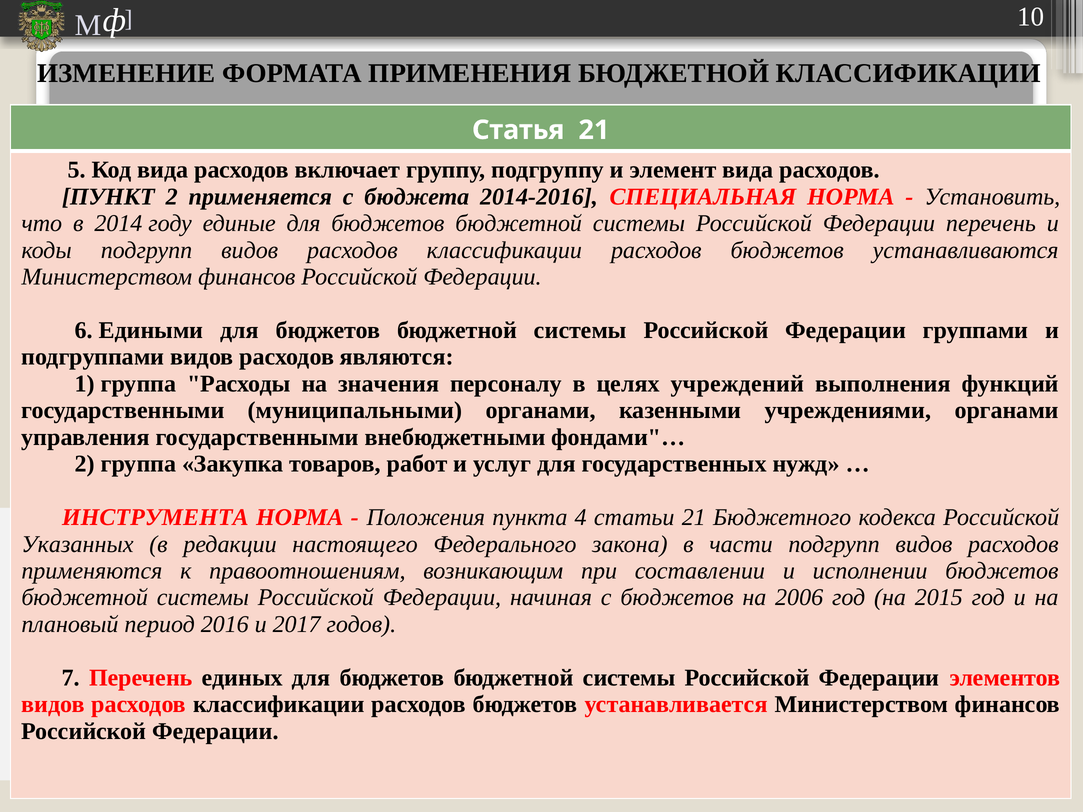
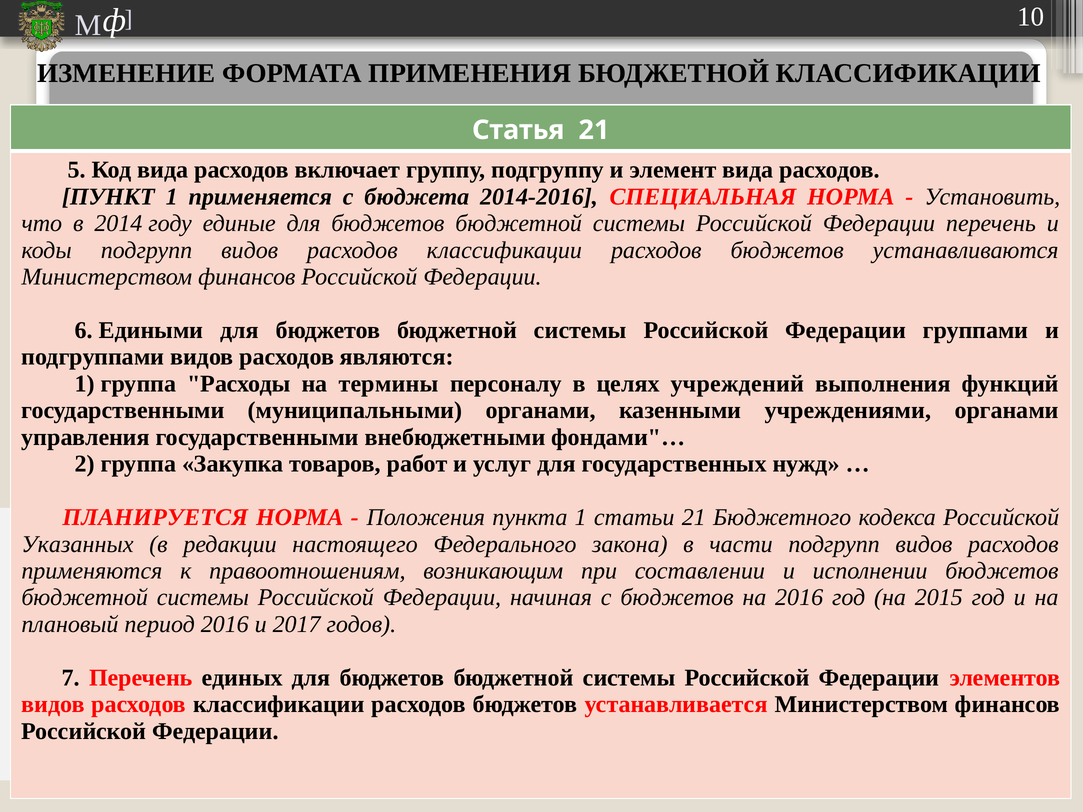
ПУНКТ 2: 2 -> 1 (172, 197)
значения: значения -> термины (389, 384)
ИНСТРУМЕНТА: ИНСТРУМЕНТА -> ПЛАНИРУЕТСЯ (155, 518)
пункта 4: 4 -> 1 (581, 518)
на 2006: 2006 -> 2016 (799, 598)
